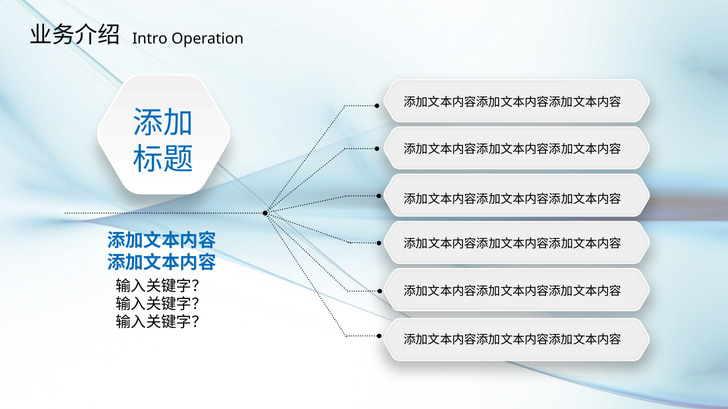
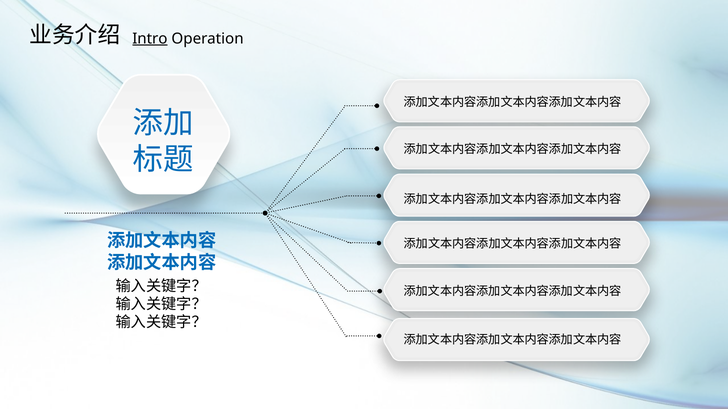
Intro underline: none -> present (150, 39)
